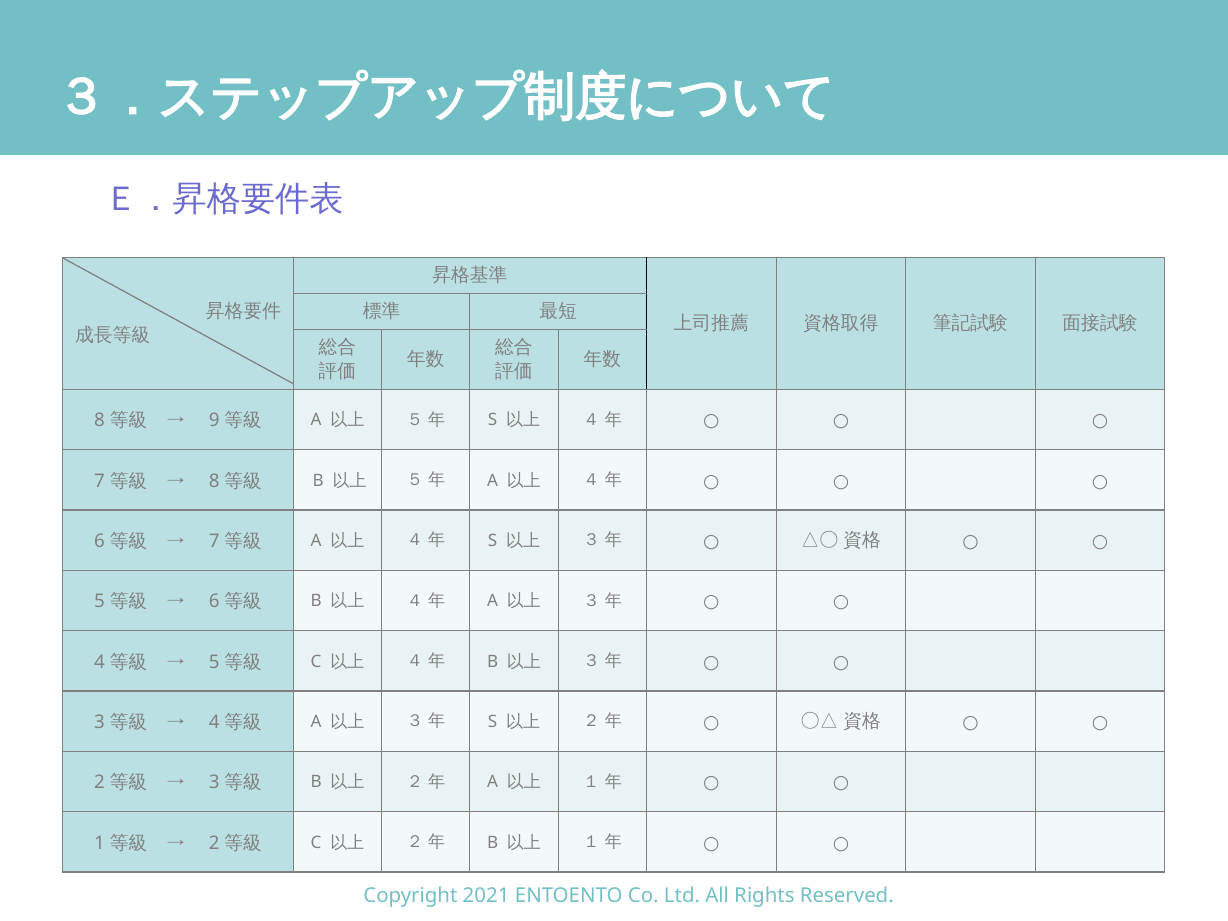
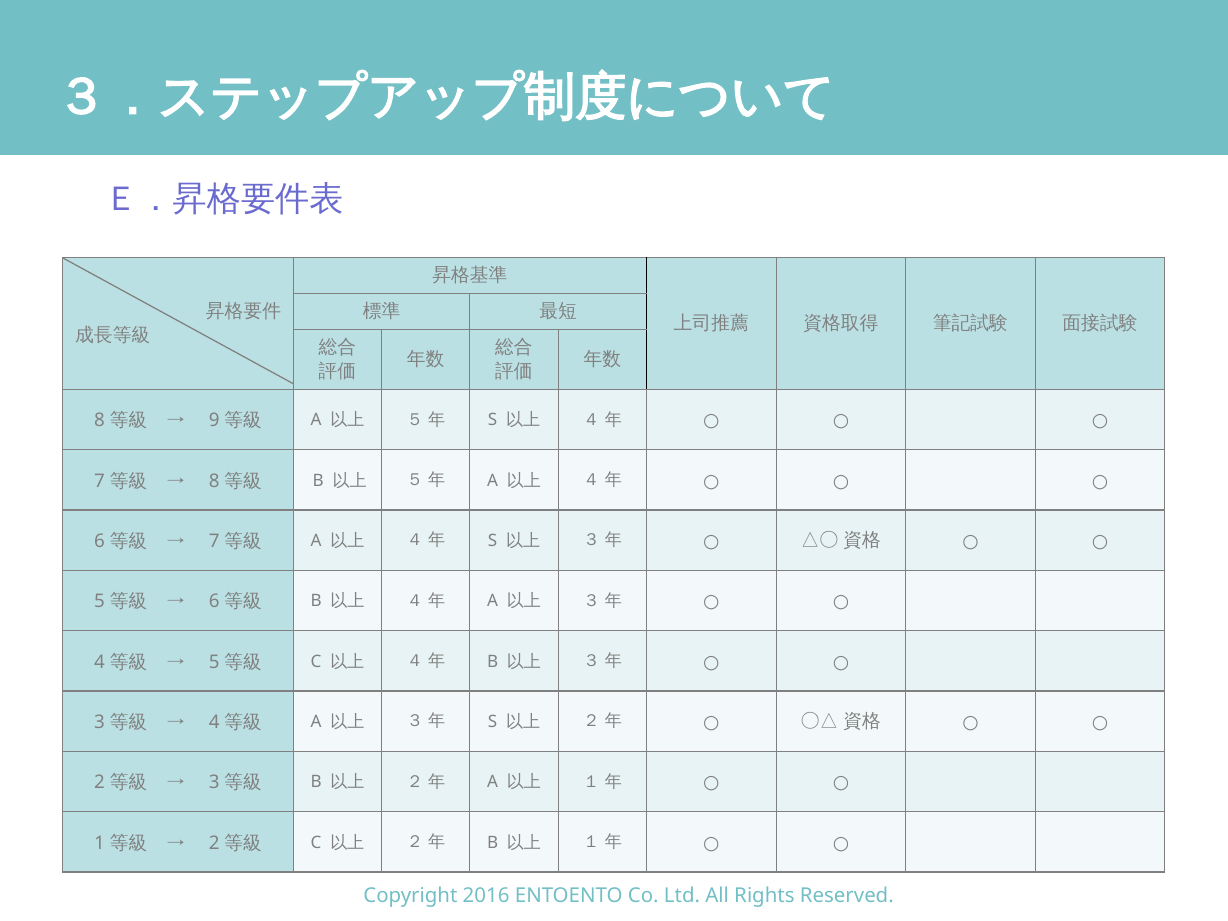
2021: 2021 -> 2016 (486, 896)
